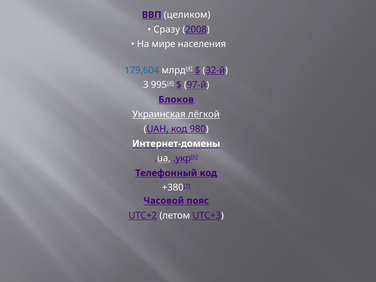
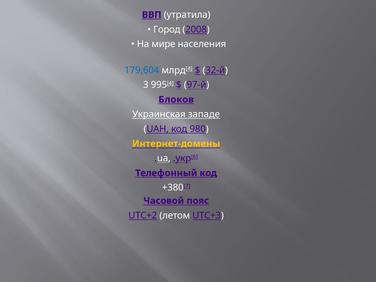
целиком: целиком -> утратила (187, 15)
Сразу: Сразу -> Город (167, 30)
лёгкой: лёгкой -> западе (204, 114)
Интернет-домены colour: white -> yellow (176, 144)
